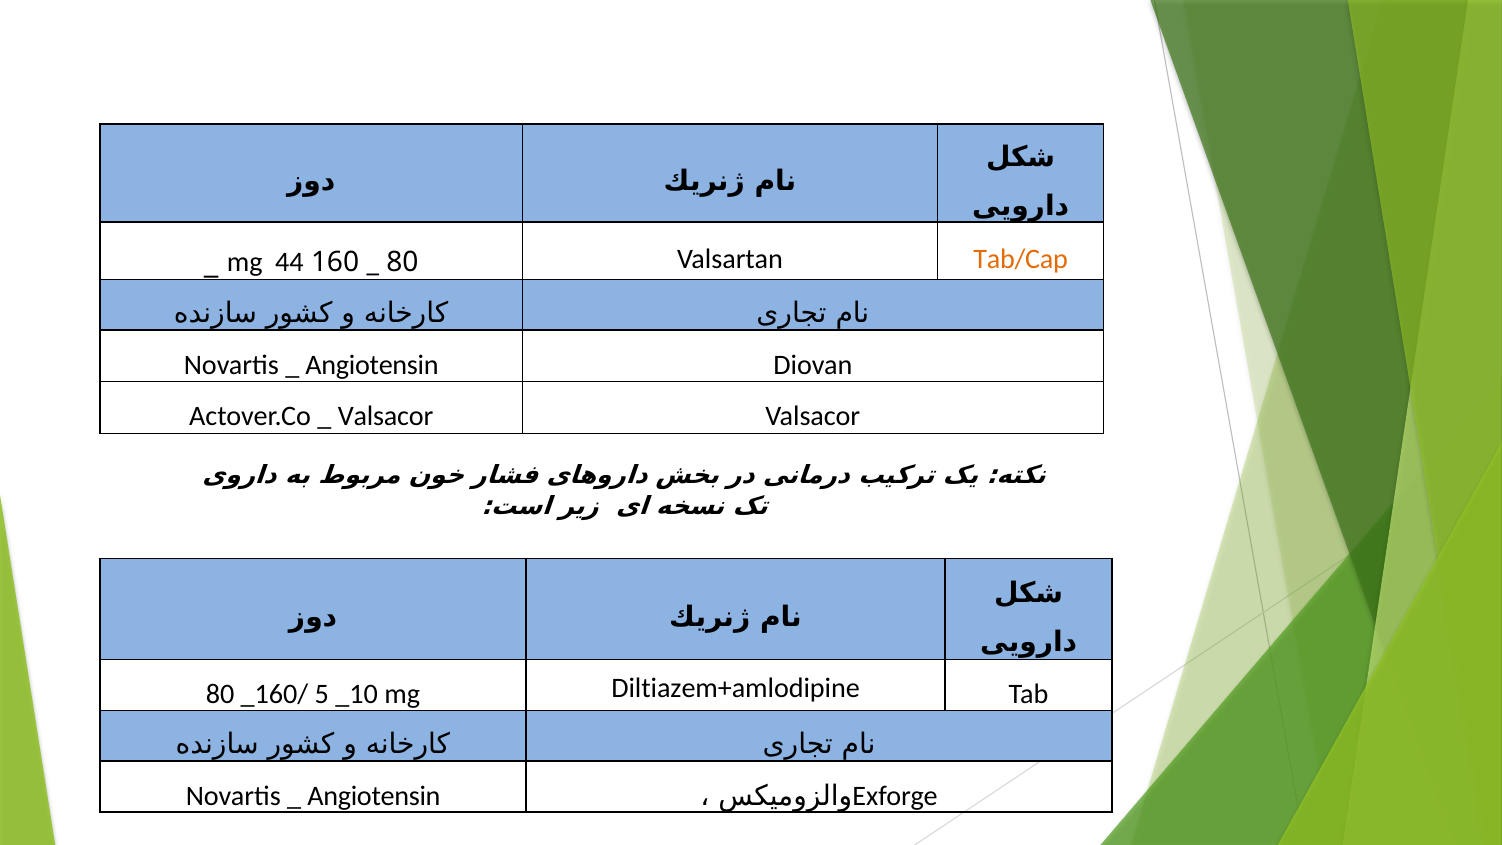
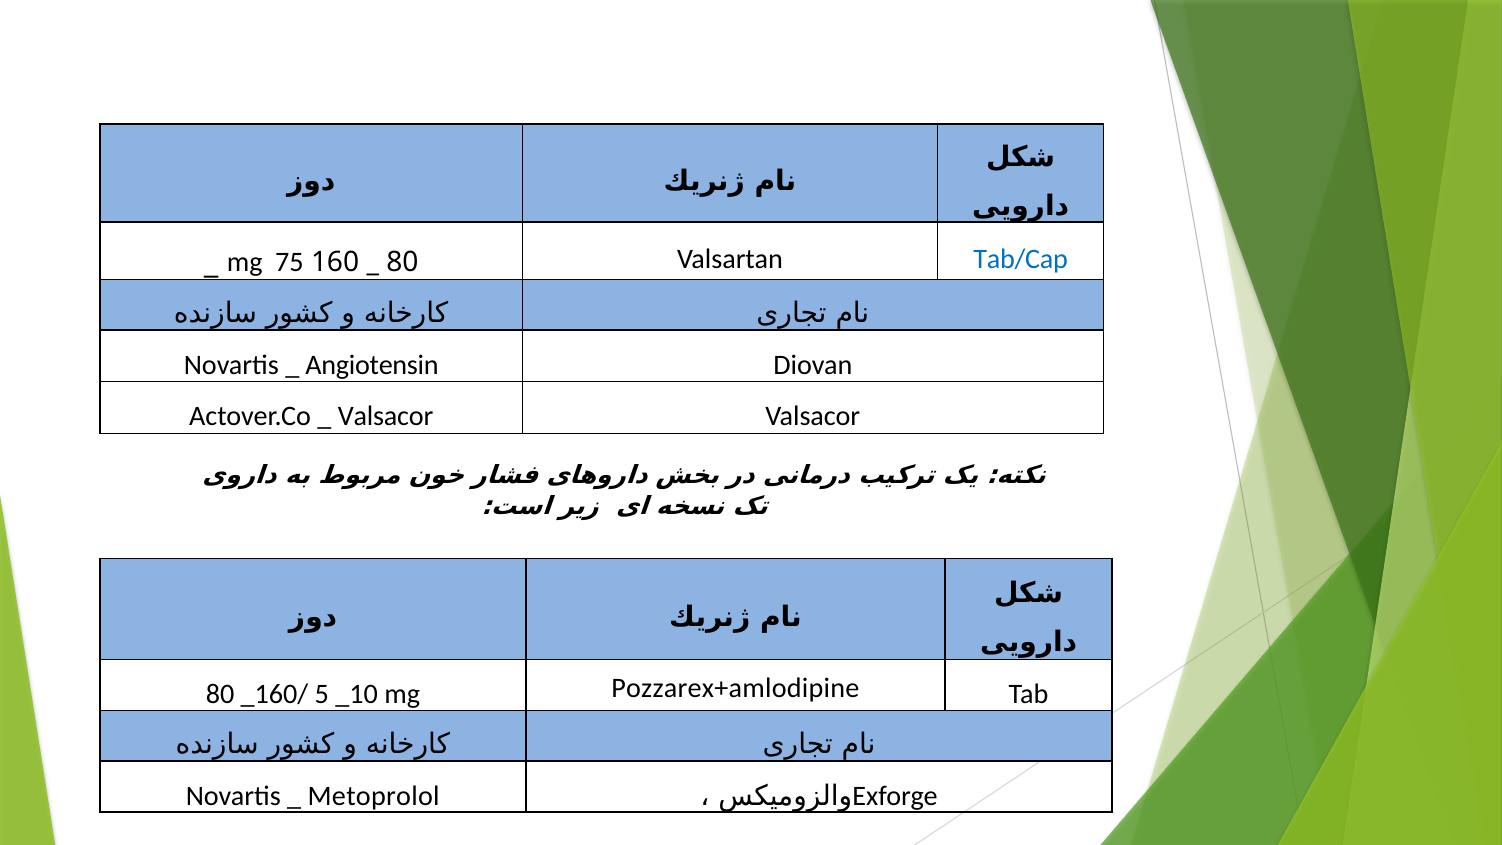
Tab/Cap colour: orange -> blue (1021, 260)
44: 44 -> 75 (289, 262)
Diltiazem+amlodipine: Diltiazem+amlodipine -> Pozzarex+amlodipine (735, 688)
Angiotensin: Angiotensin -> Metoprolol (374, 796)
